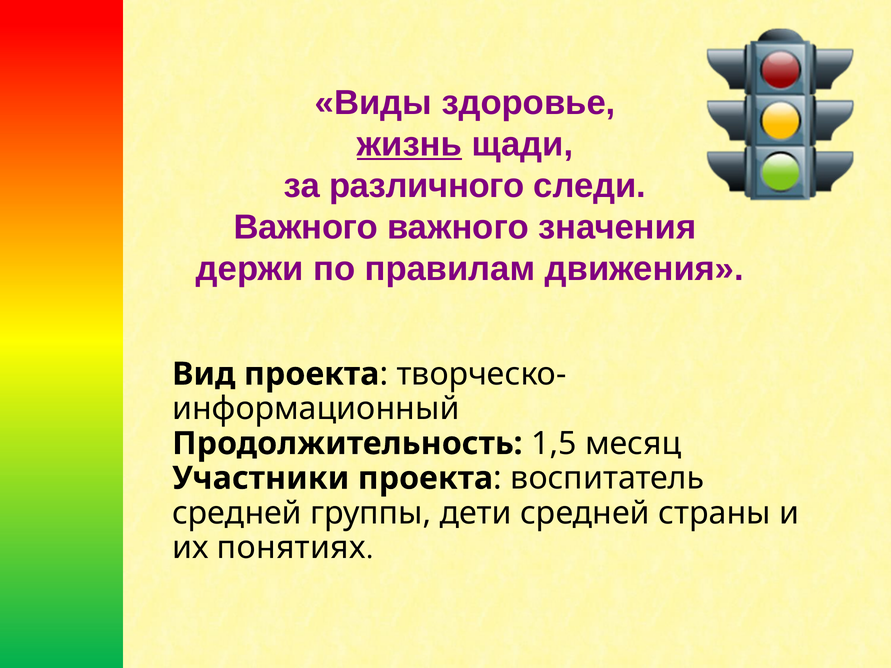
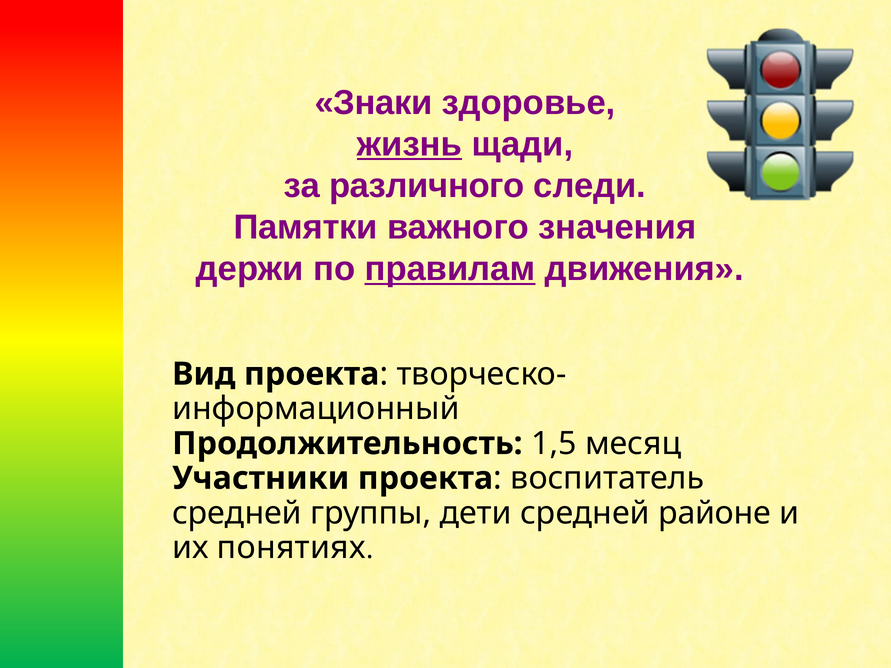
Виды: Виды -> Знаки (374, 103)
Важного: Важного -> Памятки (306, 228)
правилам underline: none -> present (450, 269)
страны: страны -> районе (715, 513)
